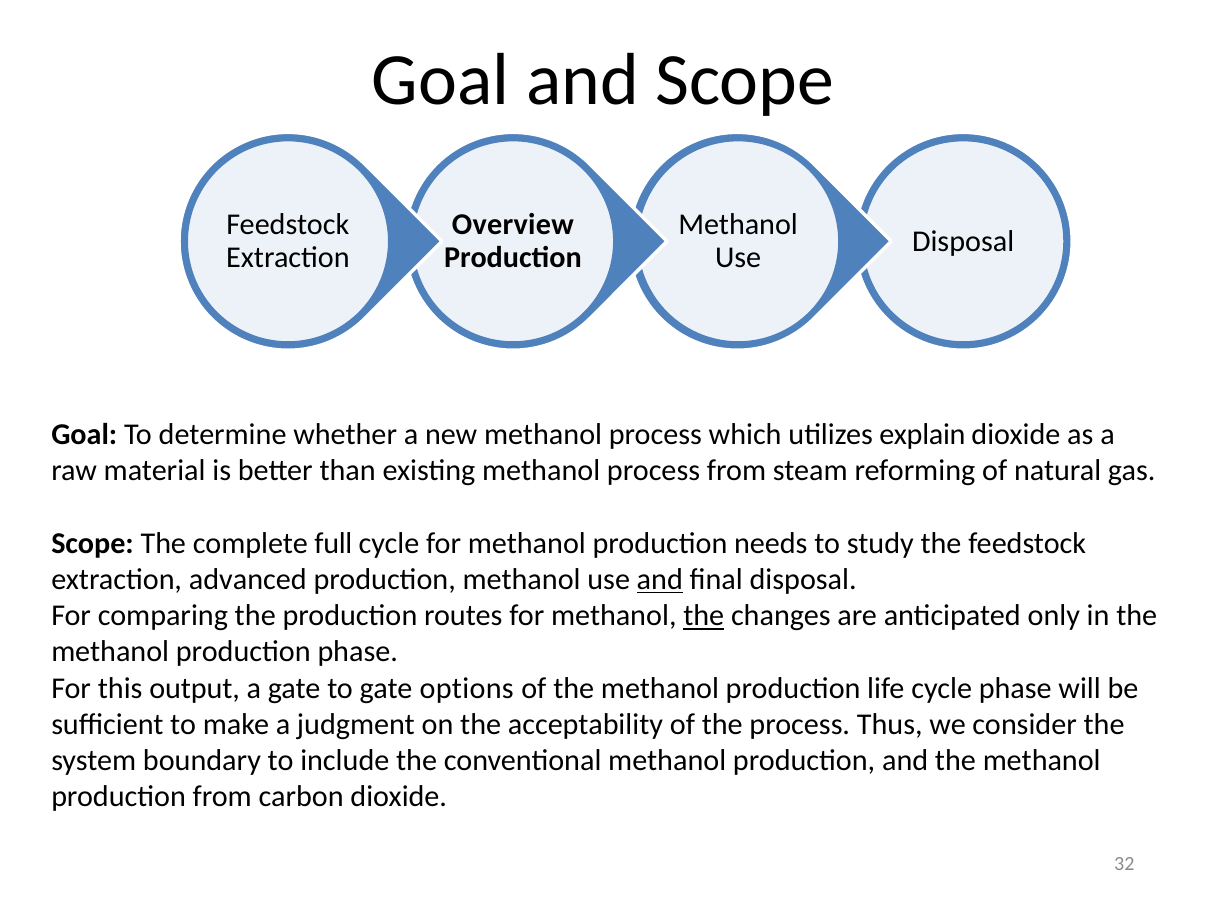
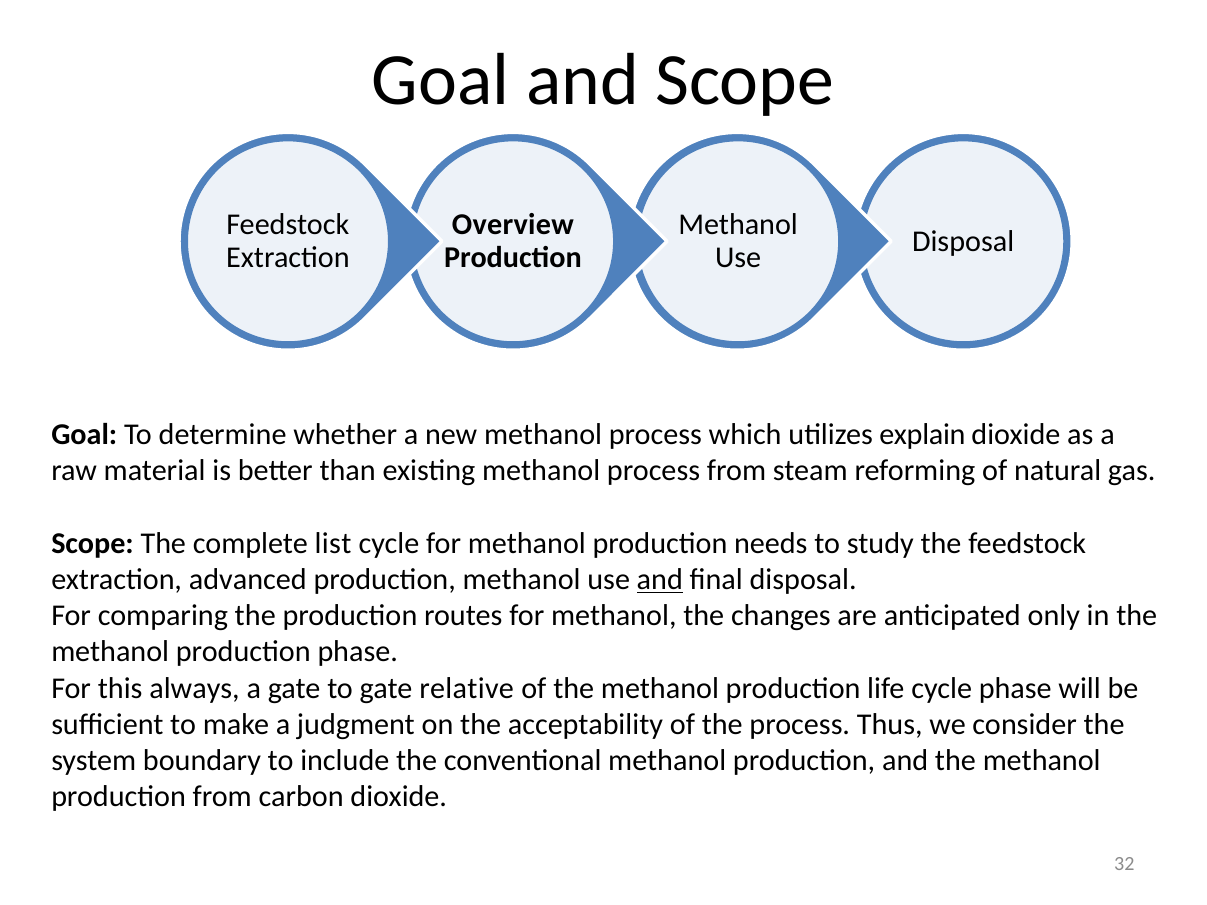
full: full -> list (333, 544)
the underline: present -> none (704, 616)
output: output -> always (195, 688)
options: options -> relative (467, 688)
